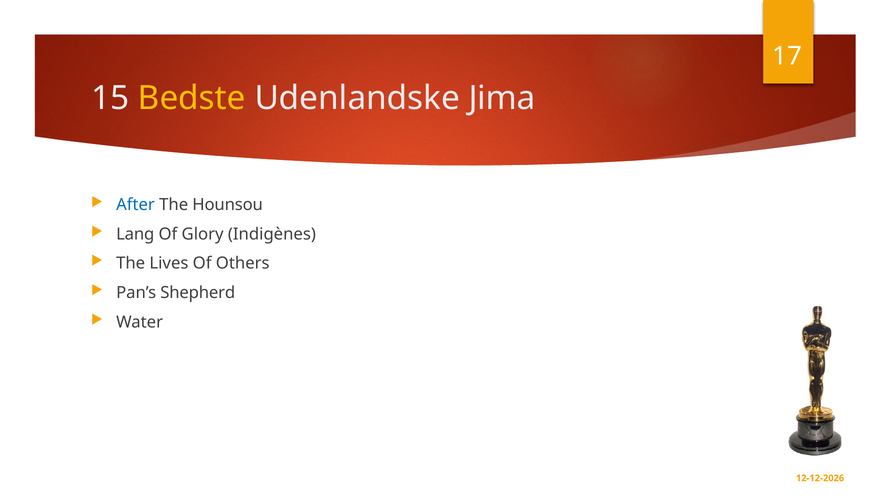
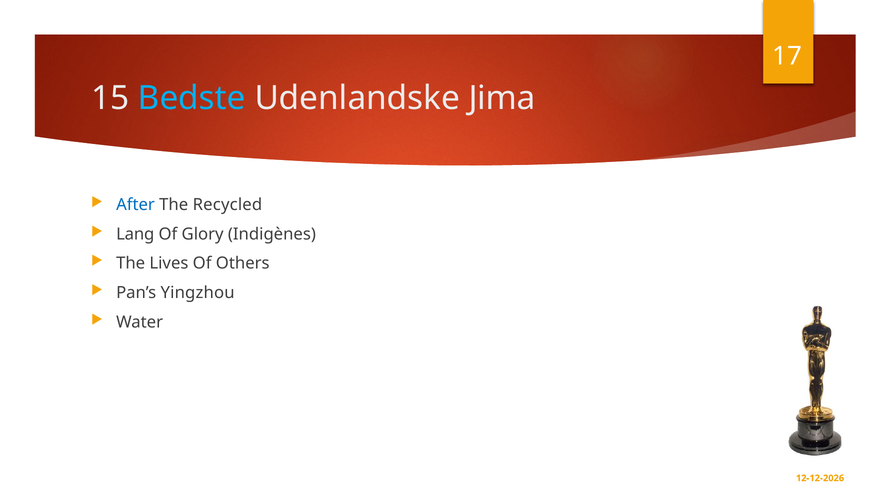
Bedste colour: yellow -> light blue (192, 98)
Hounsou: Hounsou -> Recycled (227, 205)
Shepherd: Shepherd -> Yingzhou (198, 293)
